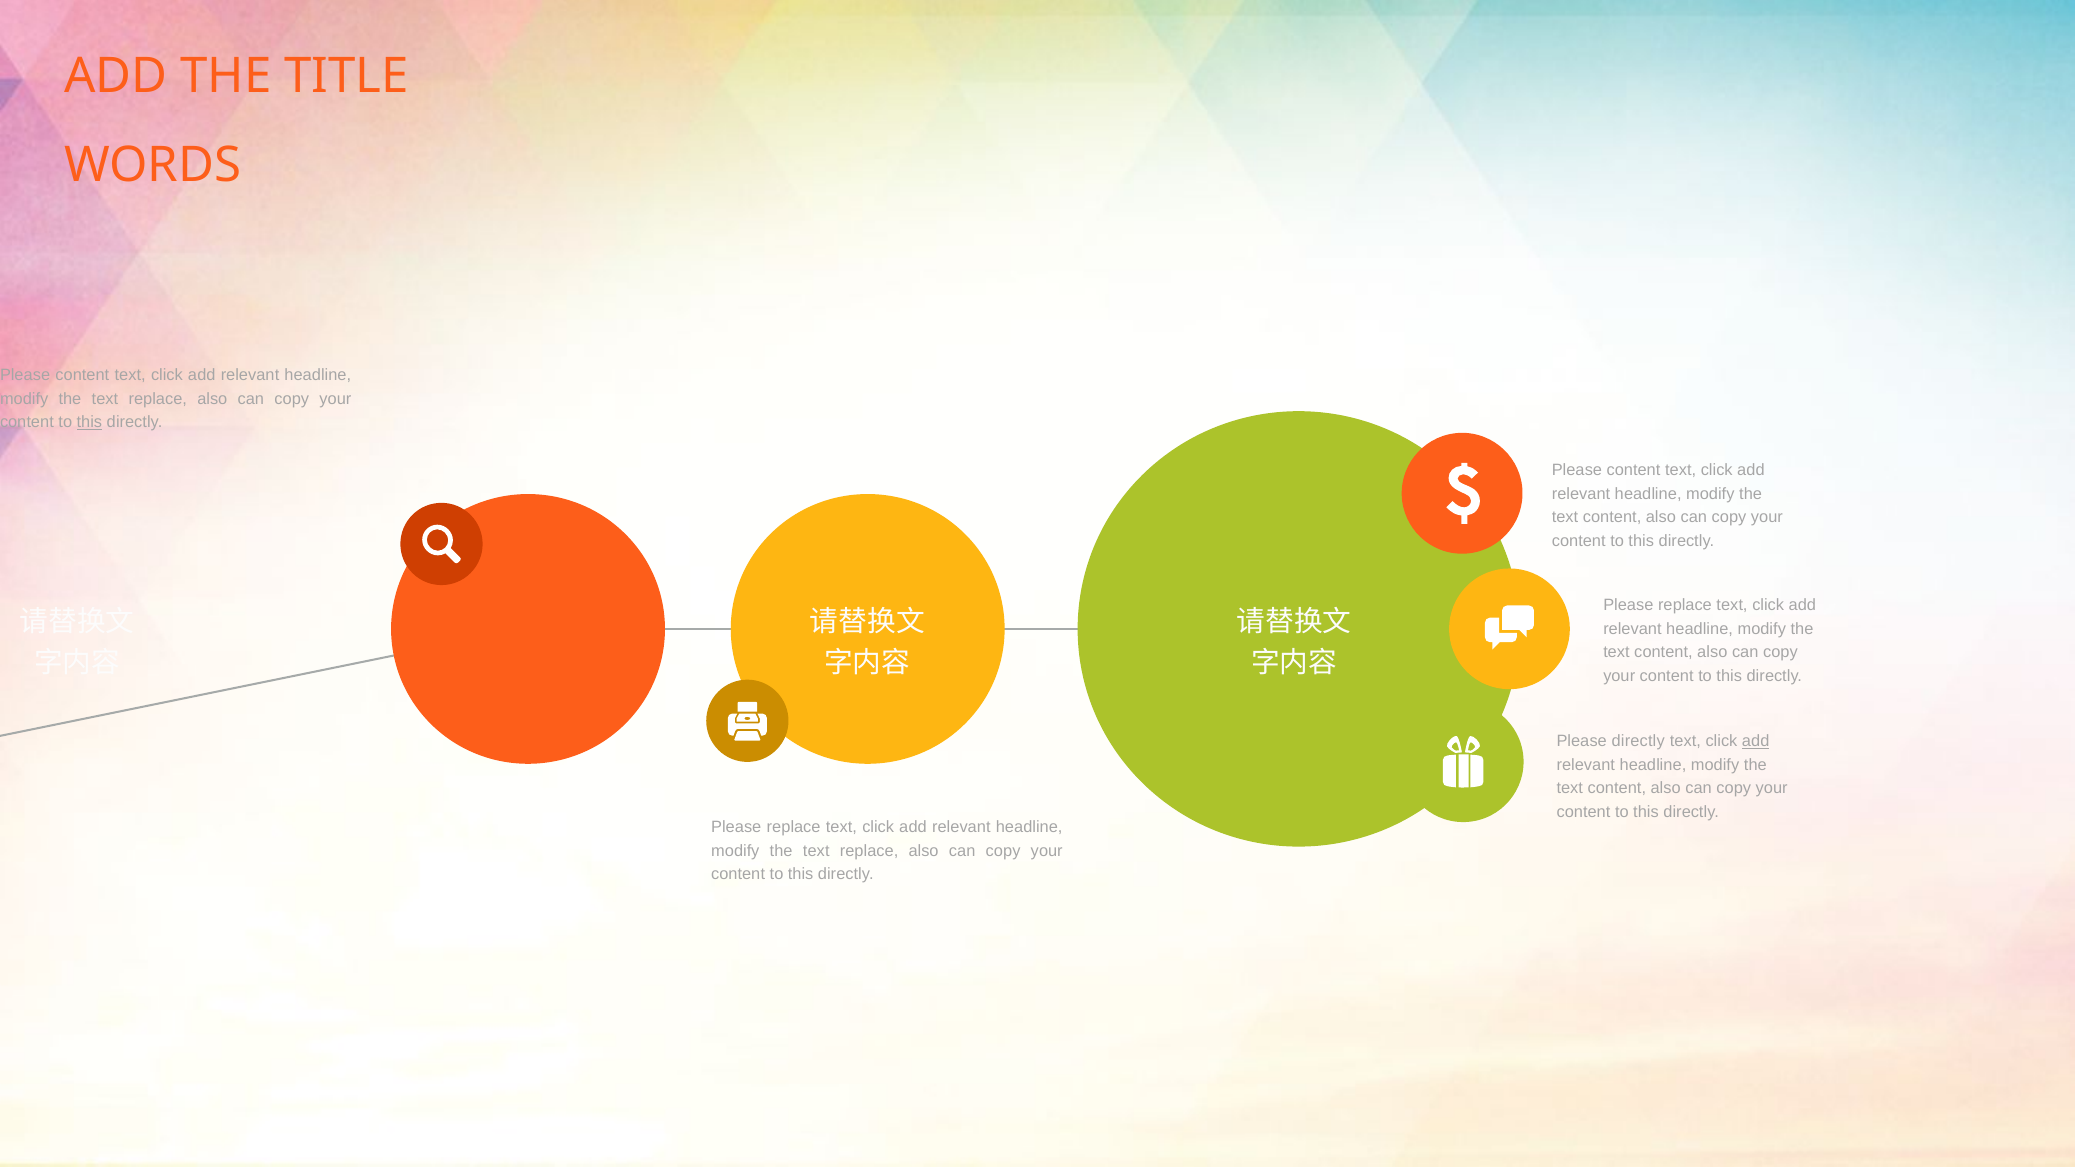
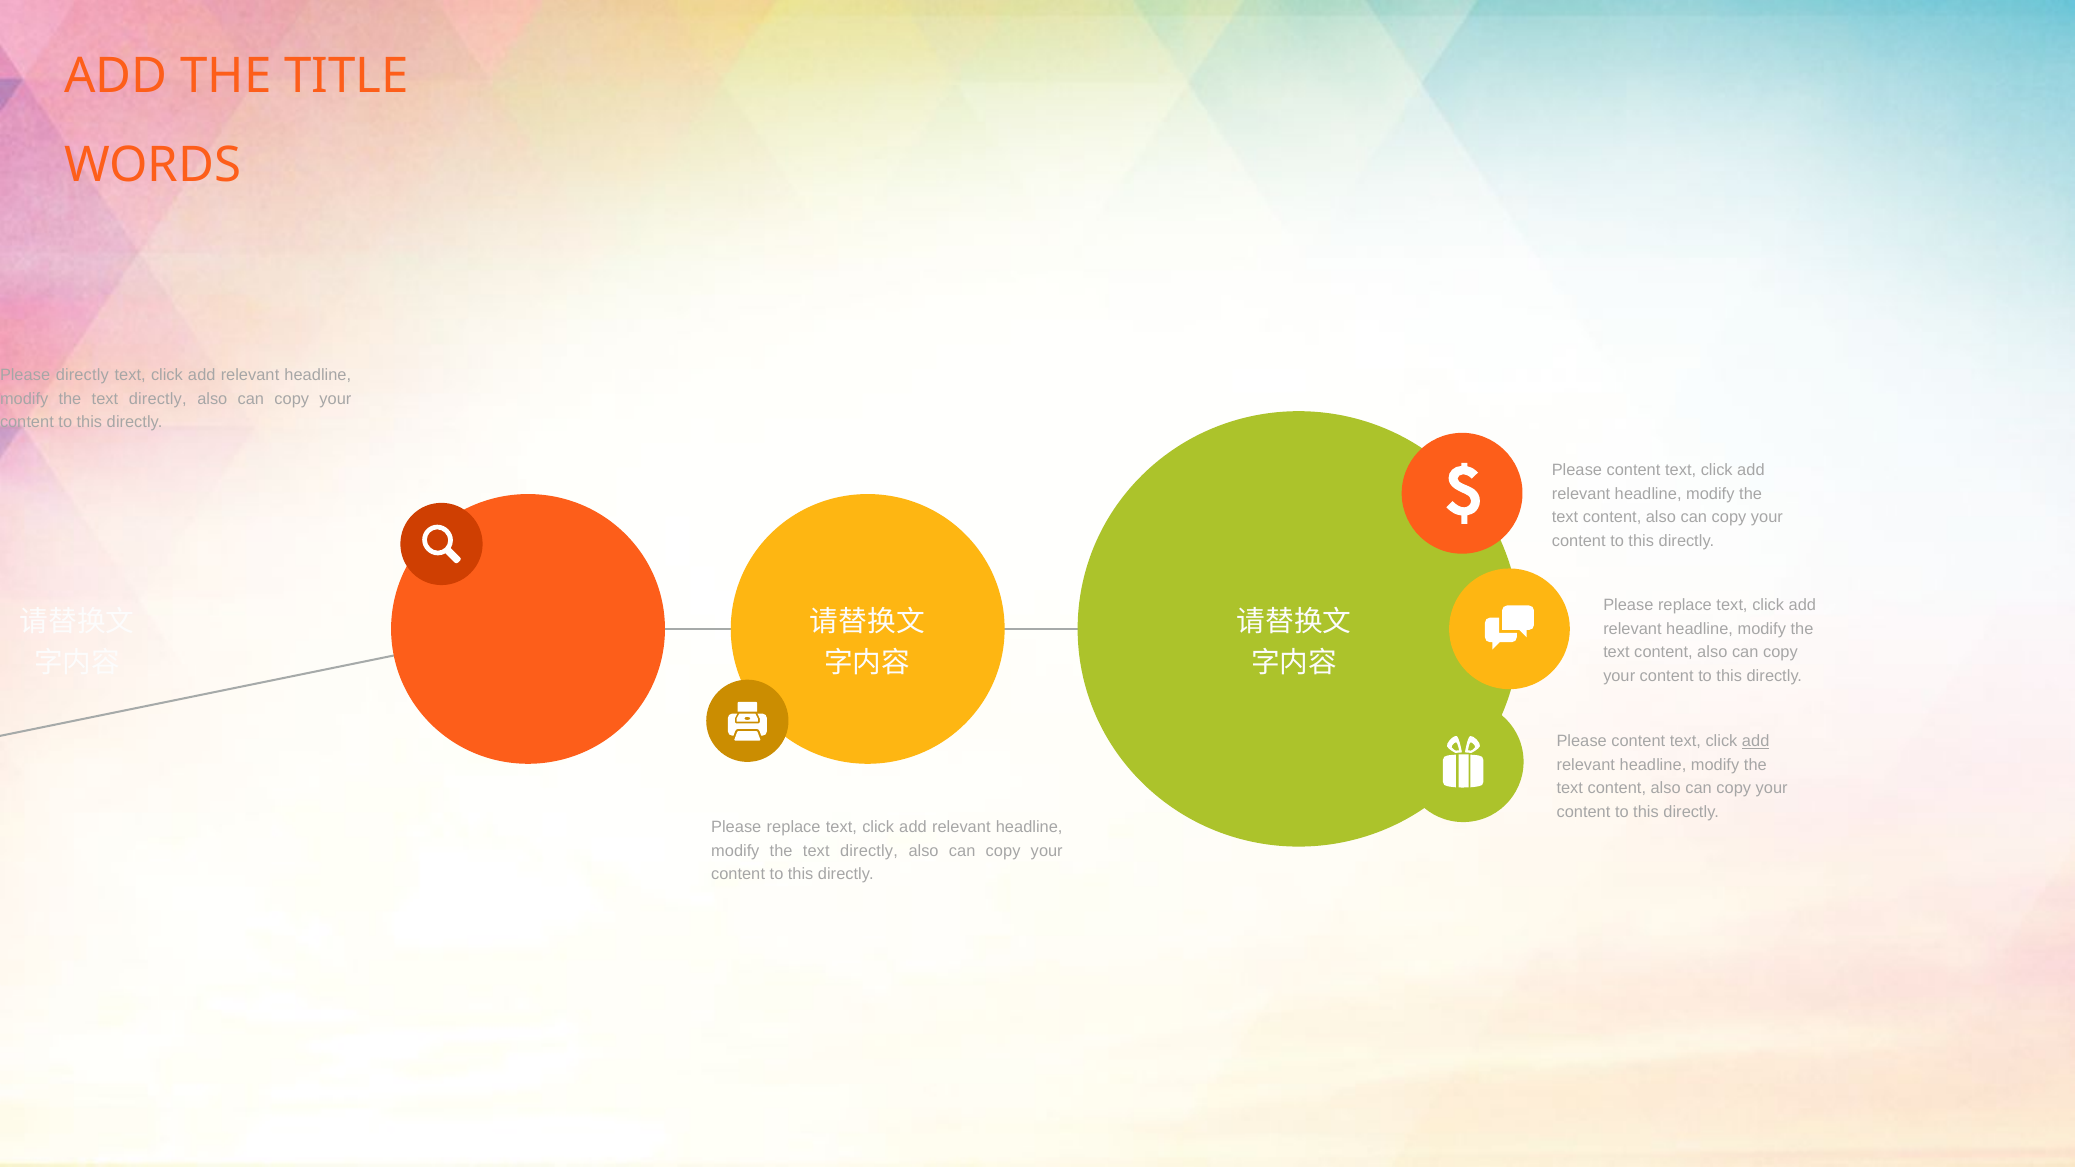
content: content -> directly (82, 375)
replace: replace -> directly (158, 399)
this underline: present -> none (89, 422)
directly: directly -> content (1638, 742)
replace: replace -> directly (869, 851)
